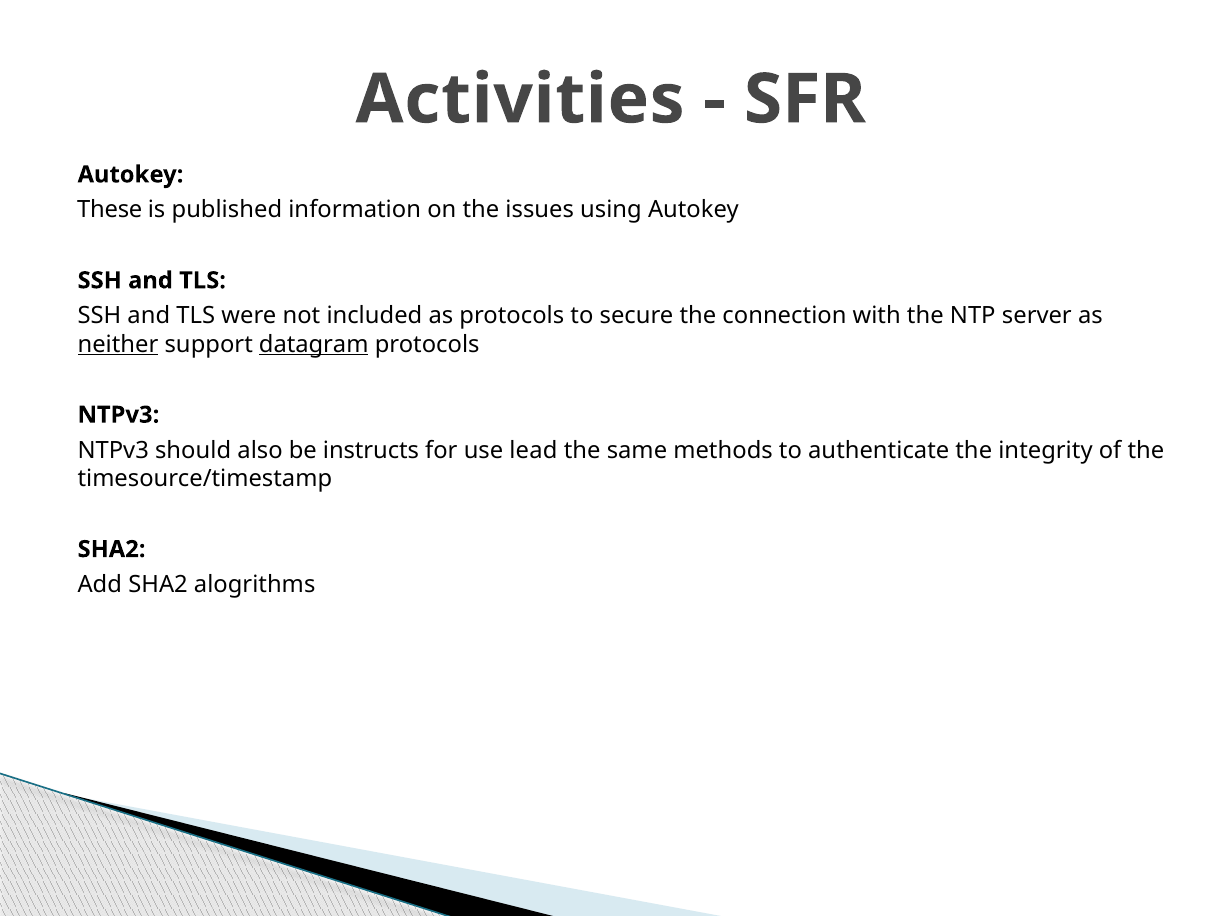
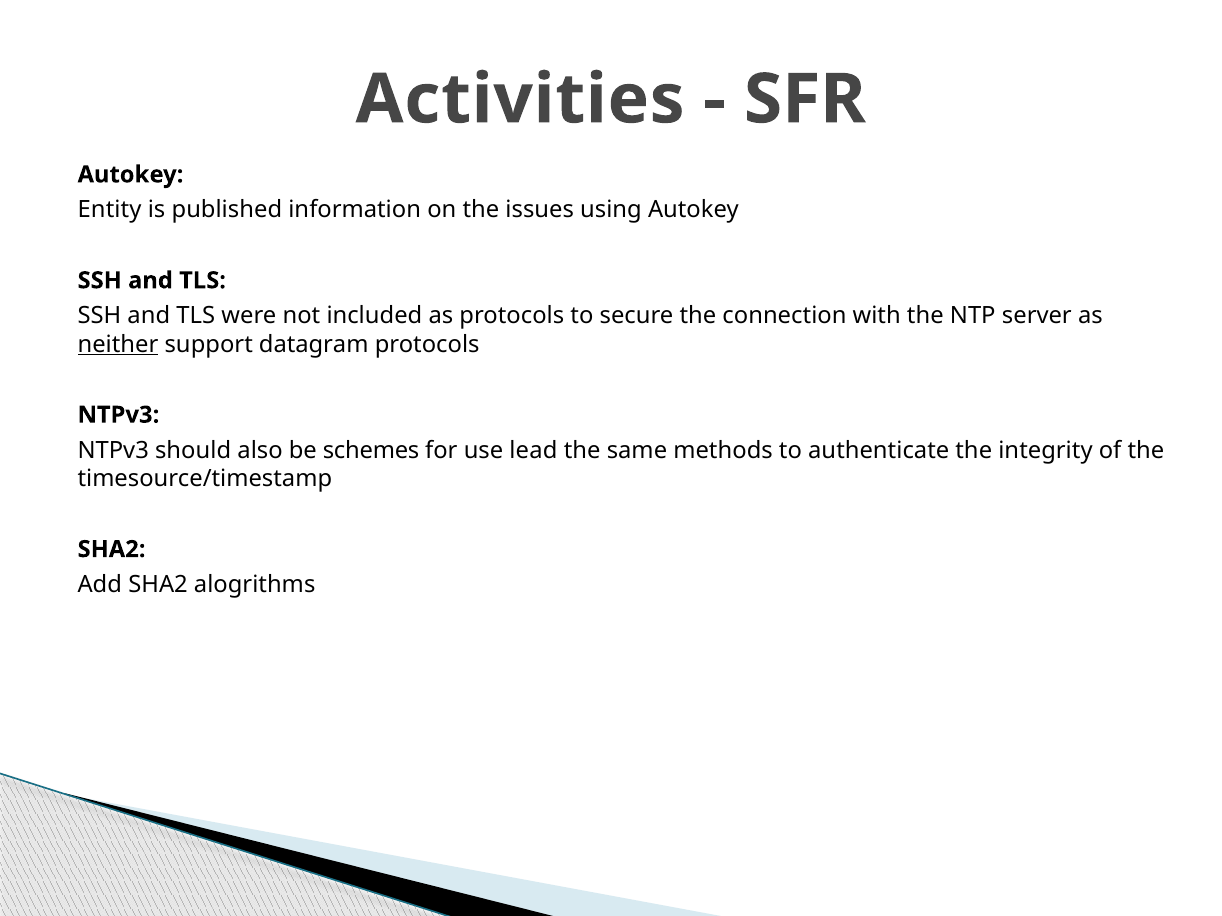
These: These -> Entity (110, 210)
datagram underline: present -> none (314, 344)
instructs: instructs -> schemes (371, 450)
